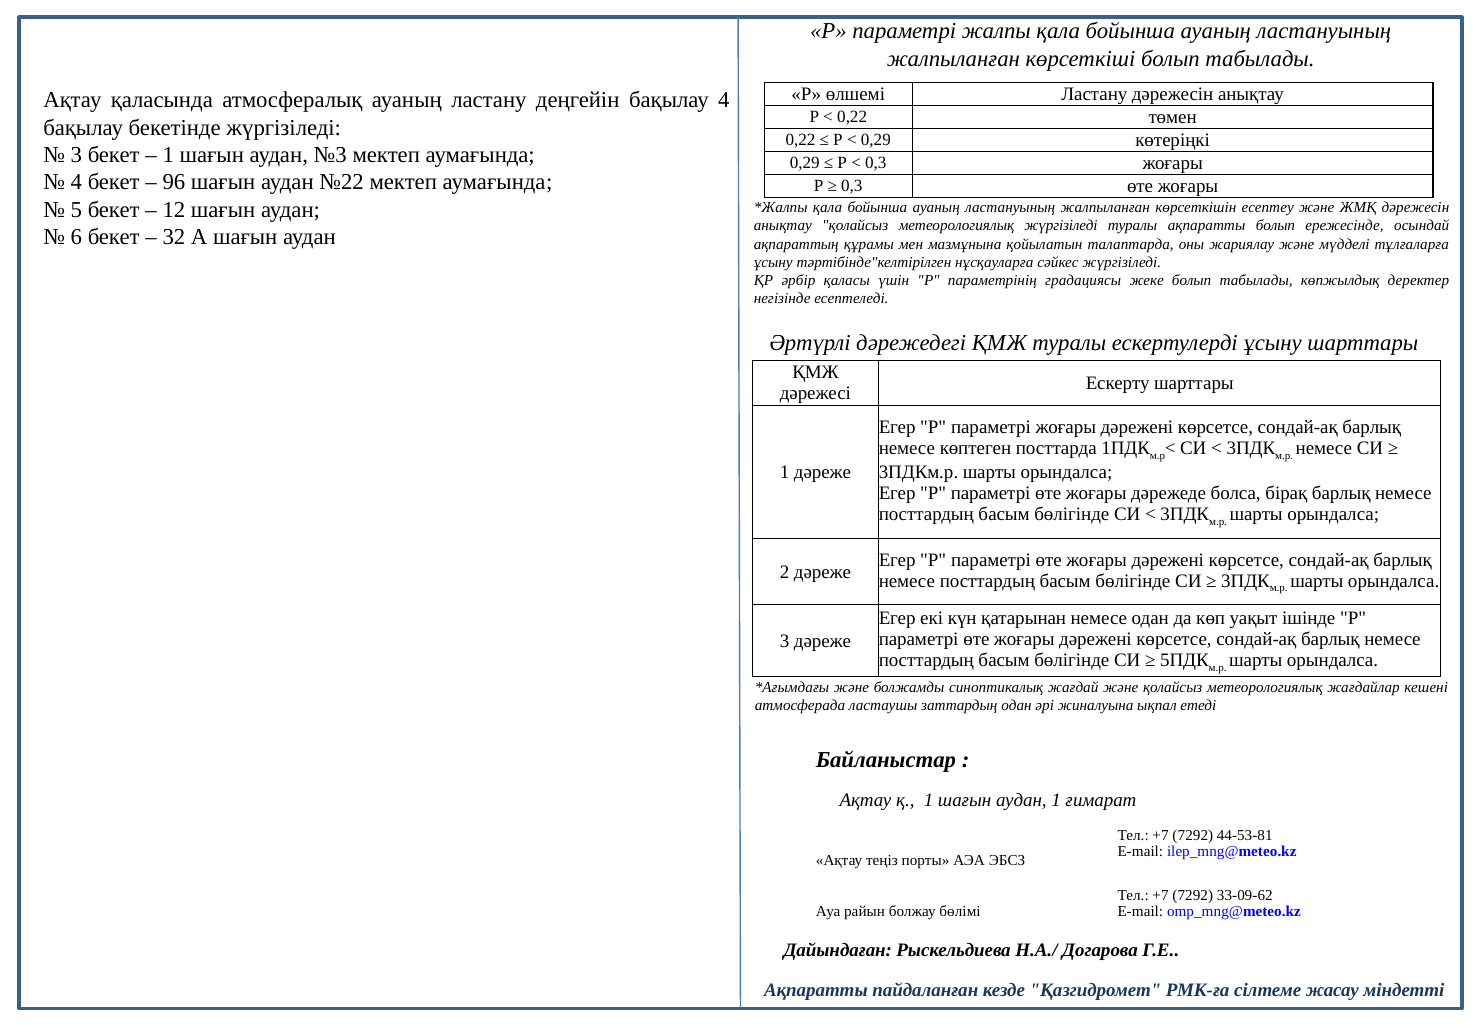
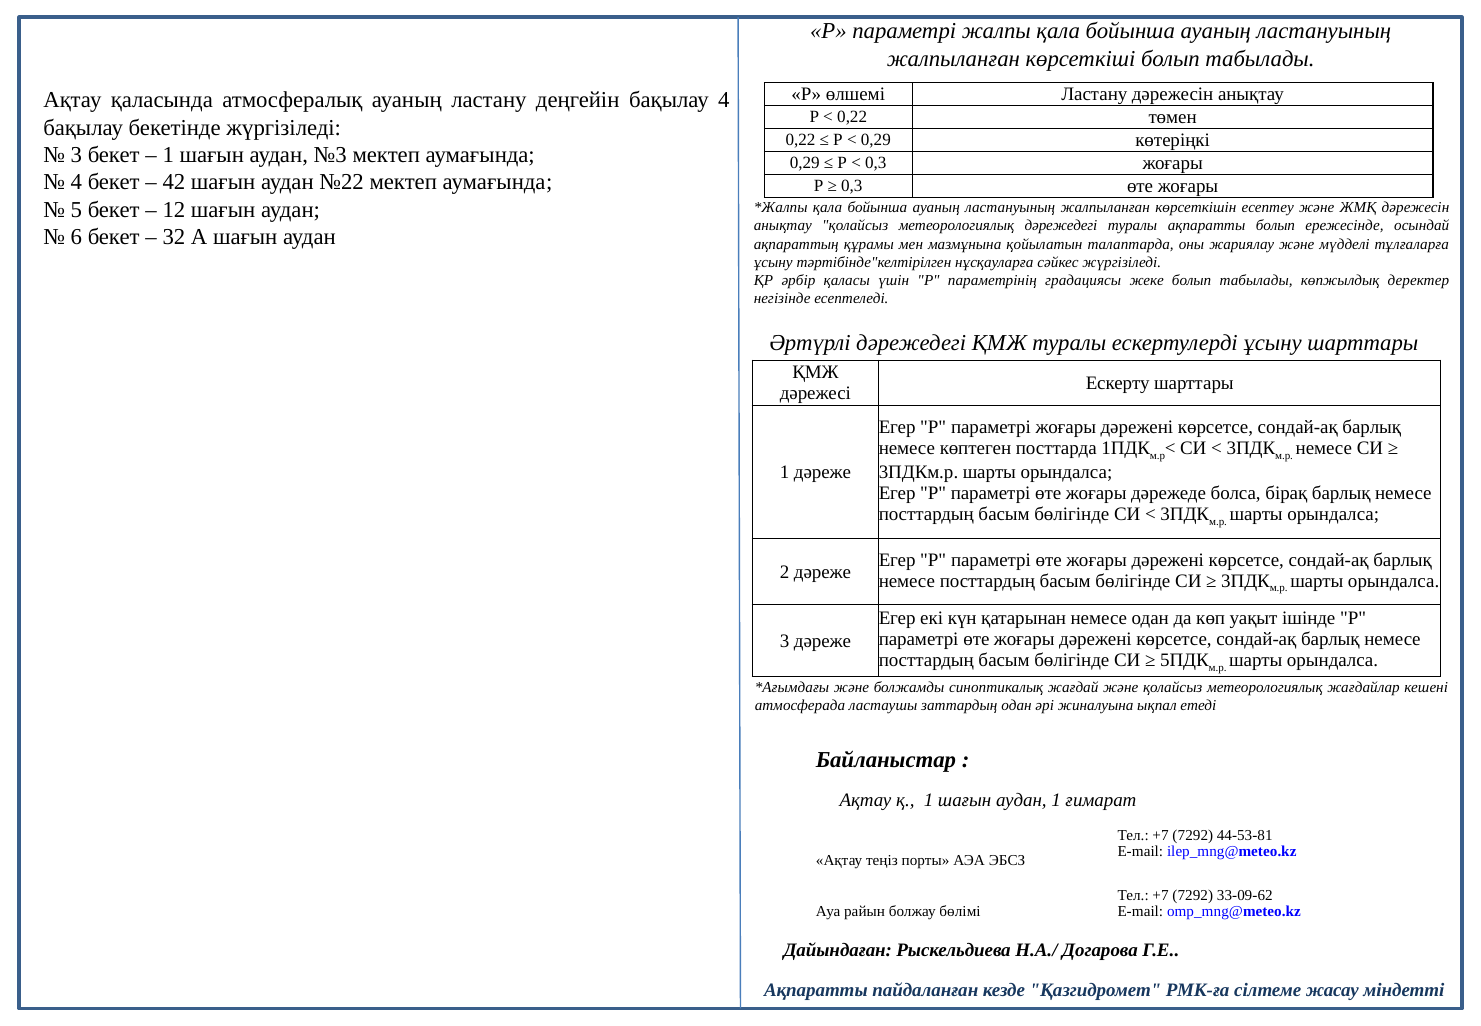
96: 96 -> 42 (174, 182)
метеорологиялық жүргізіледі: жүргізіледі -> дәрежедегі (1061, 226)
